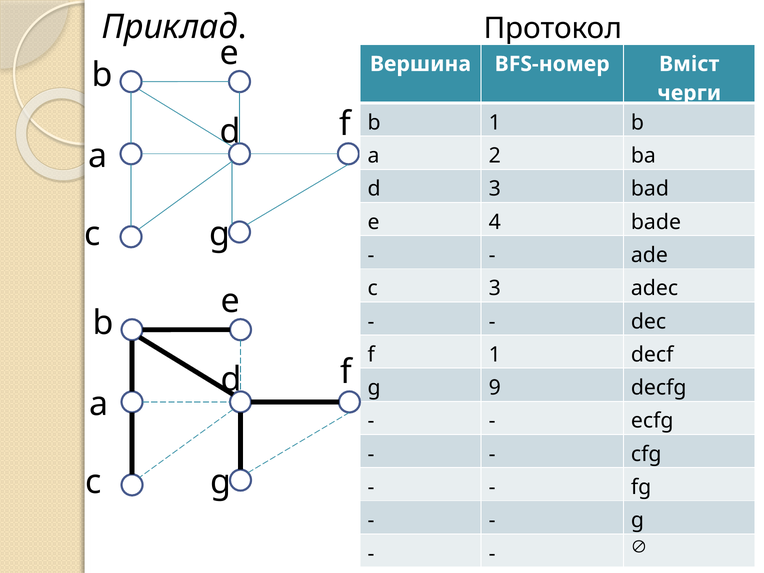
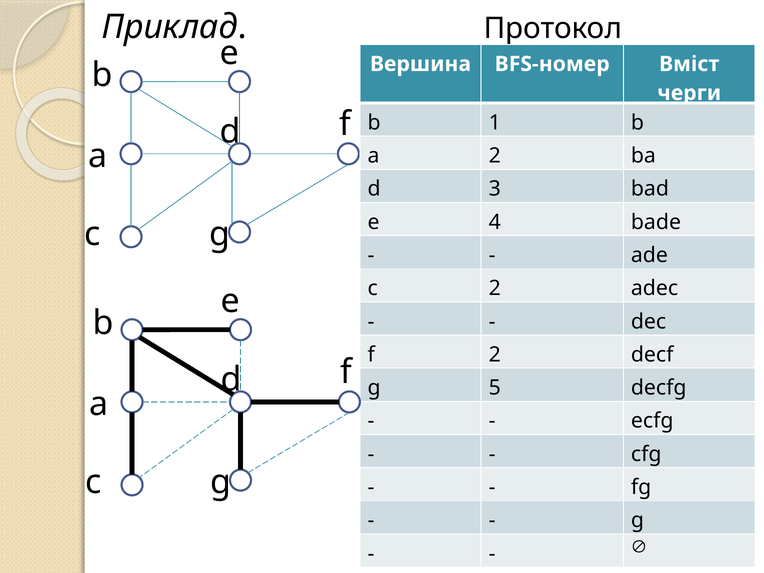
c 3: 3 -> 2 (495, 288)
f 1: 1 -> 2 (495, 355)
9: 9 -> 5 (495, 388)
